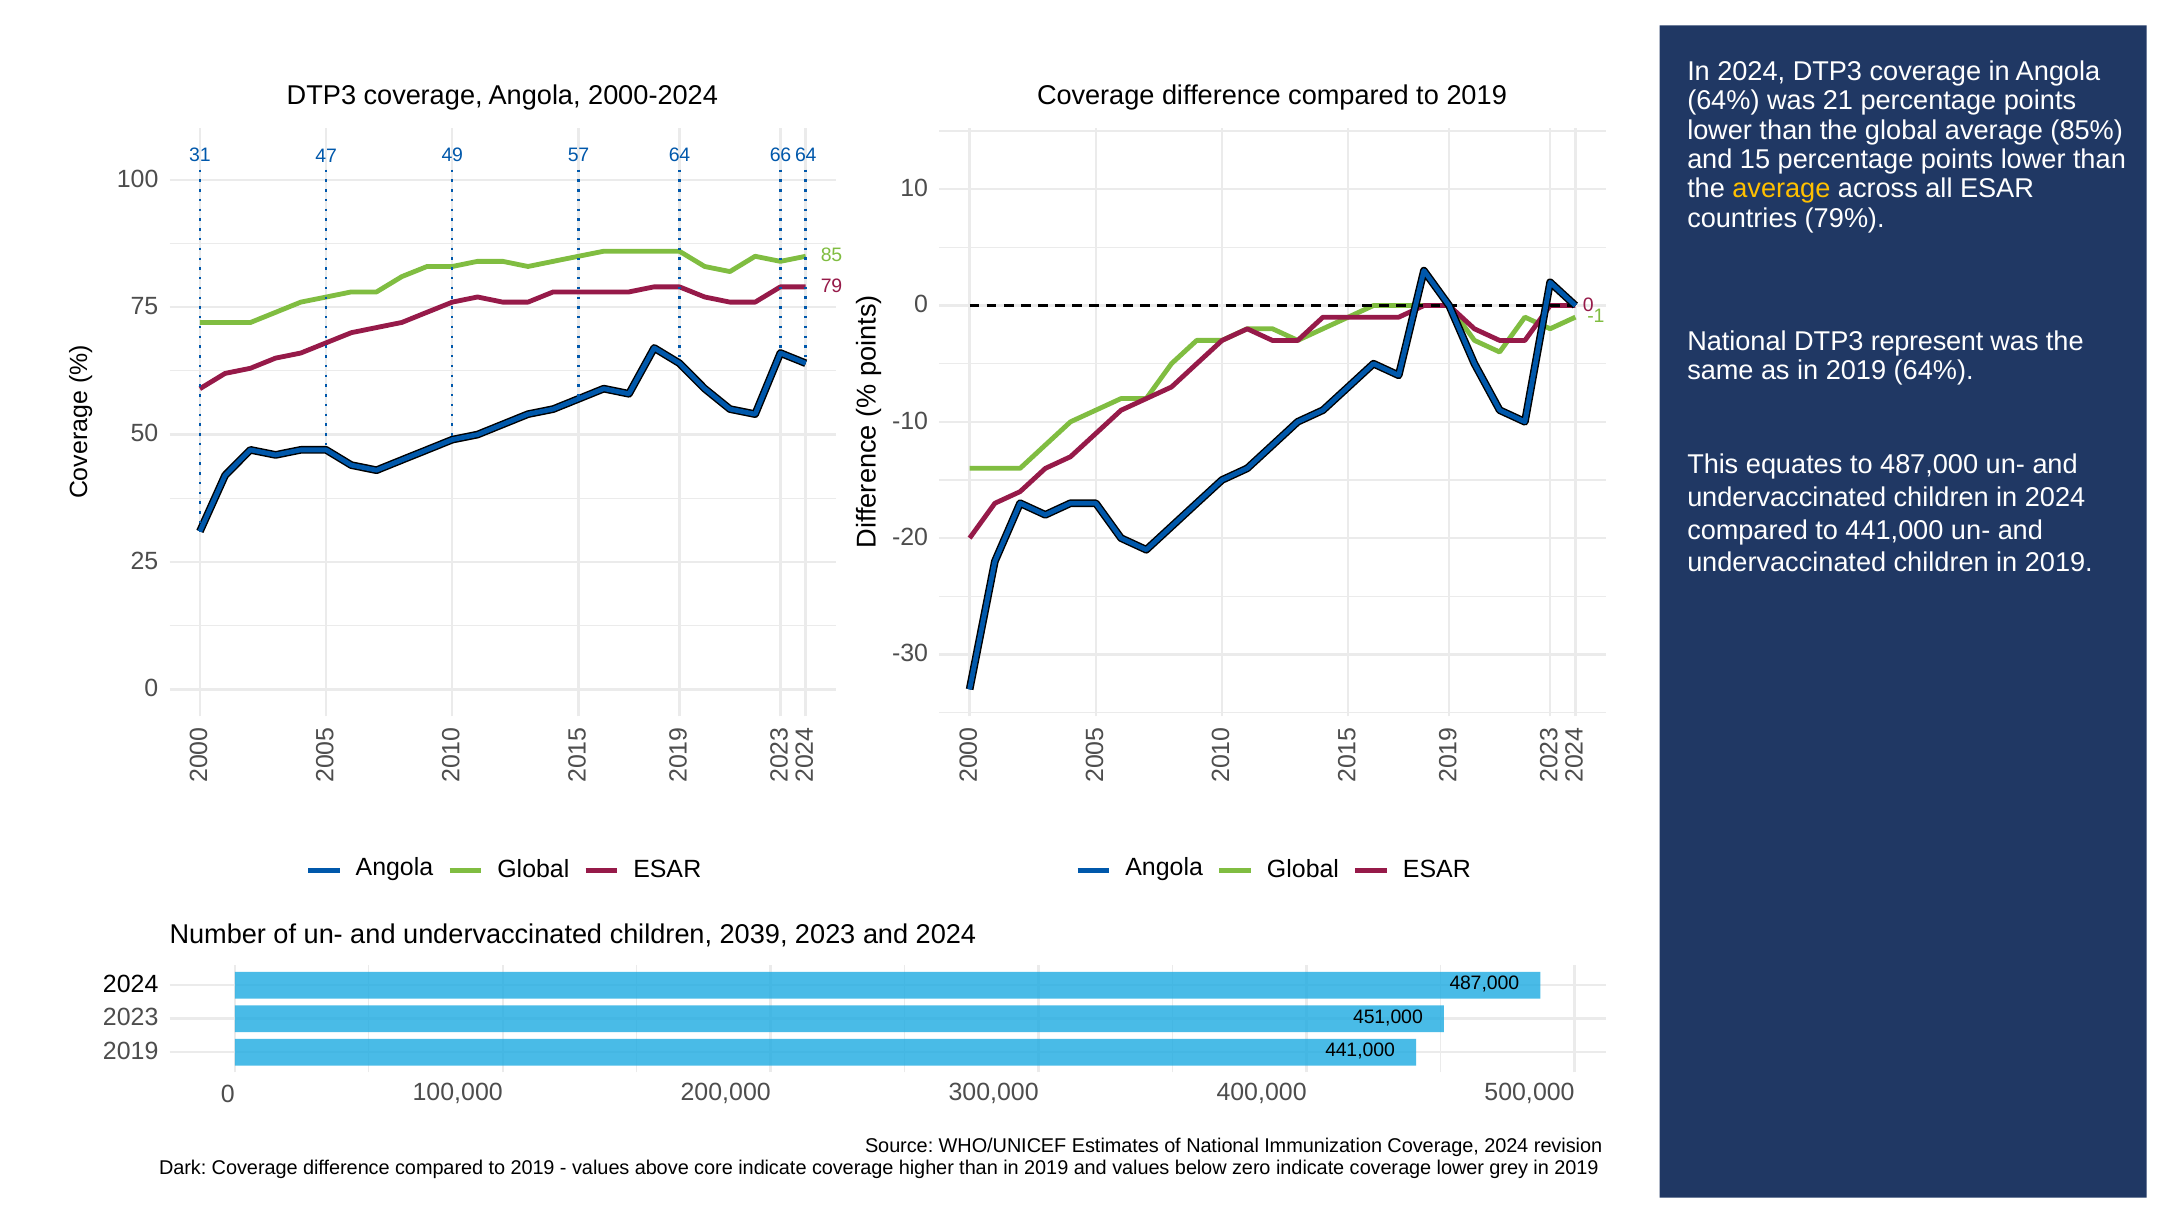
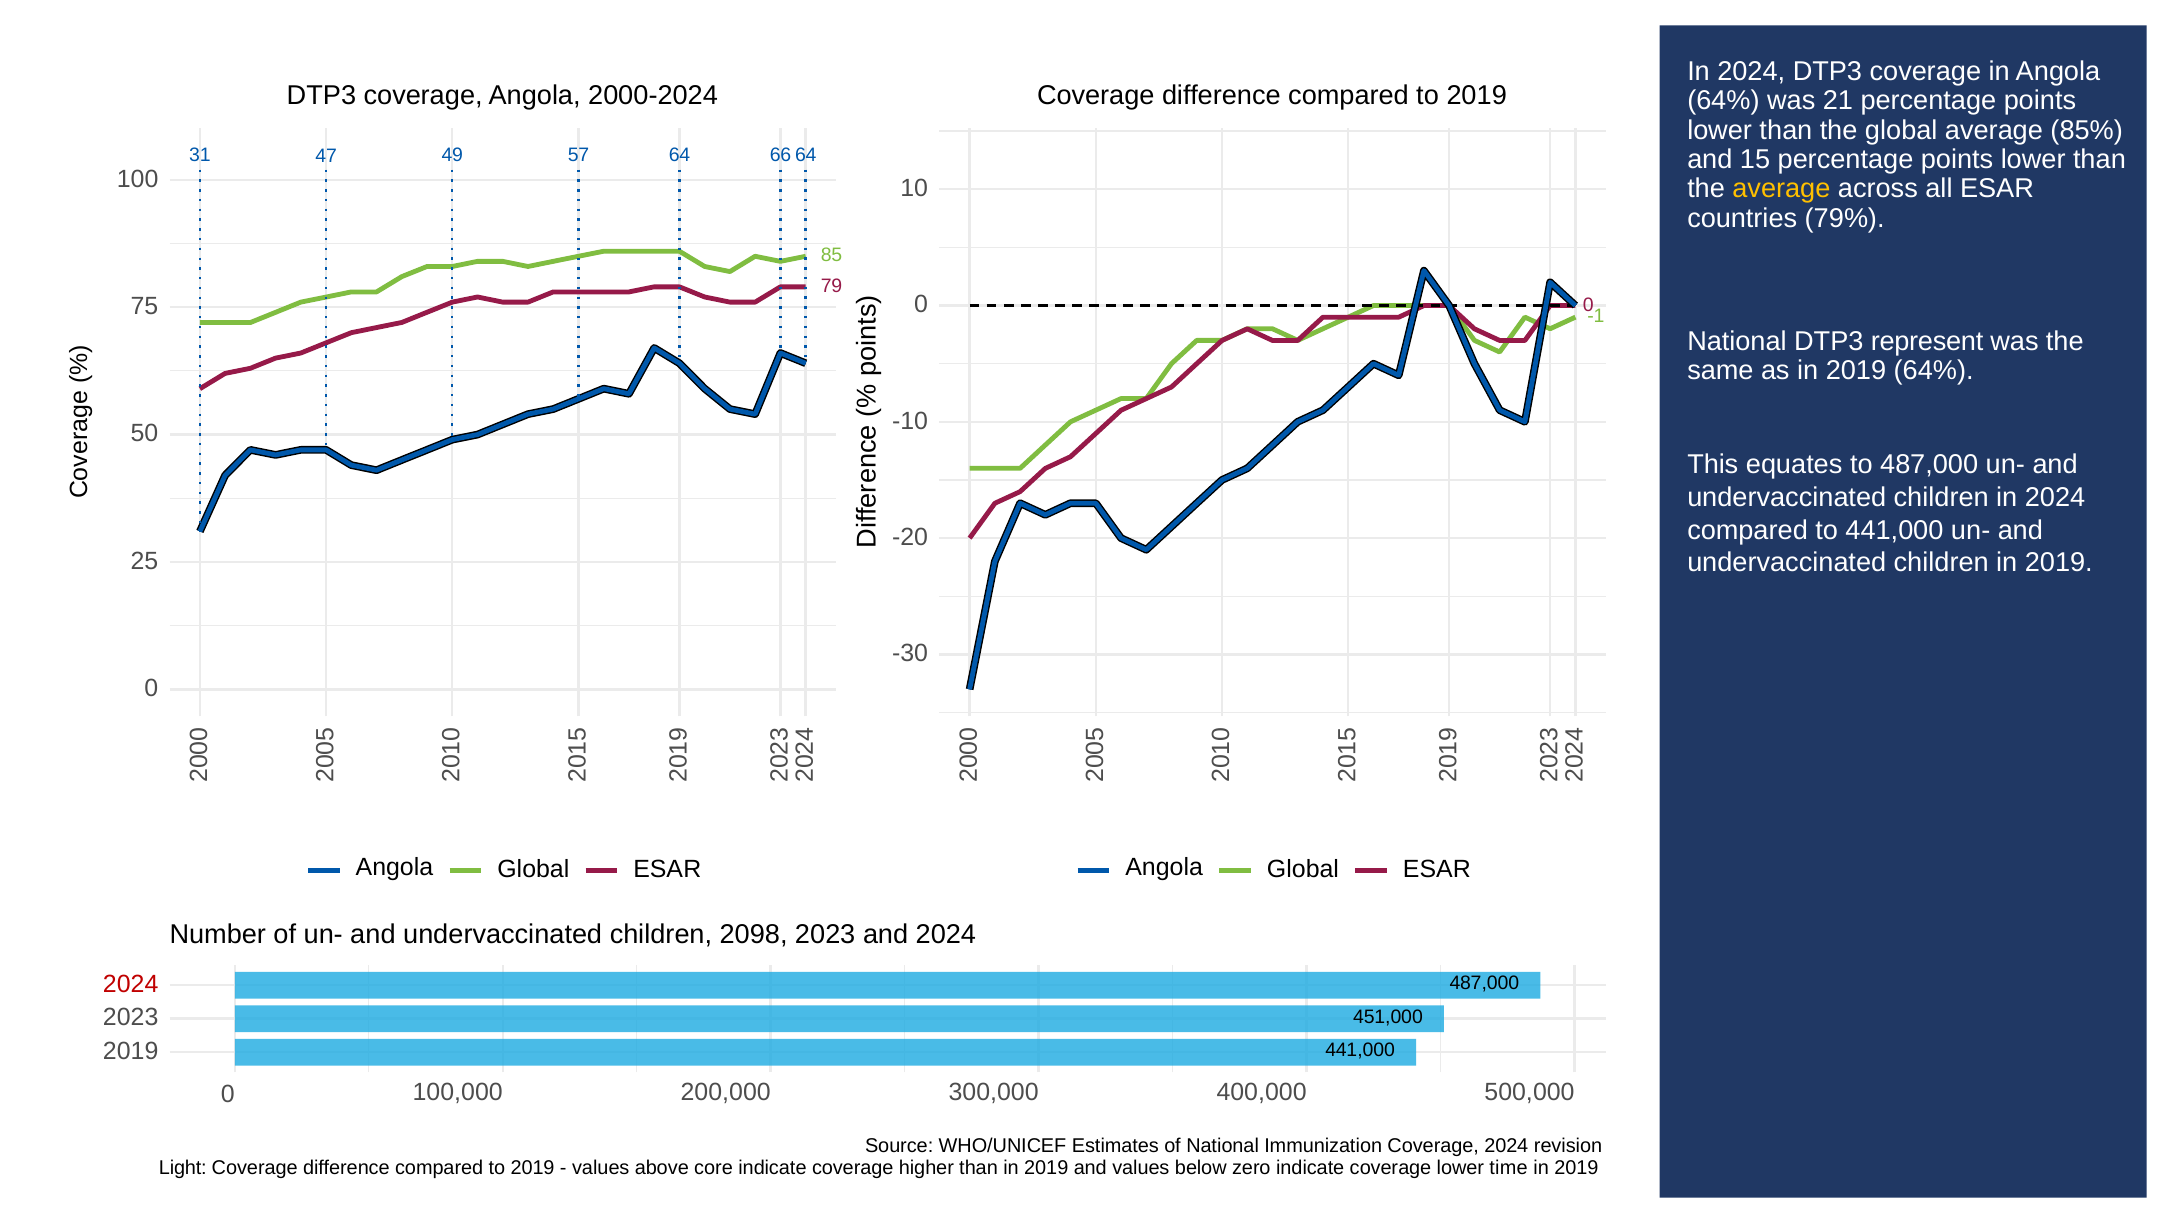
2039: 2039 -> 2098 (754, 934)
2024 colour: black -> red (131, 984)
Dark: Dark -> Light (183, 1168)
grey: grey -> time (1509, 1168)
